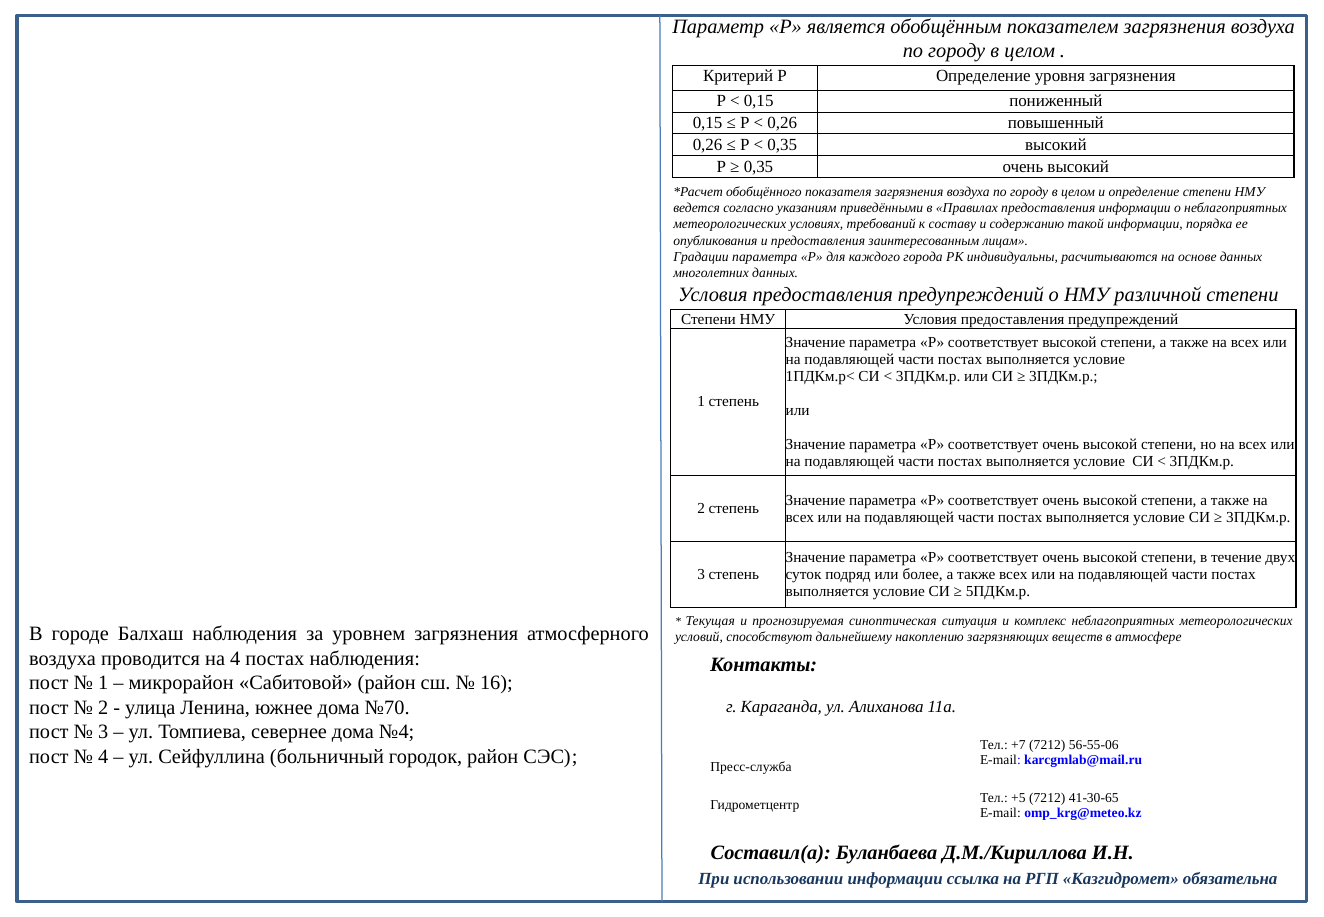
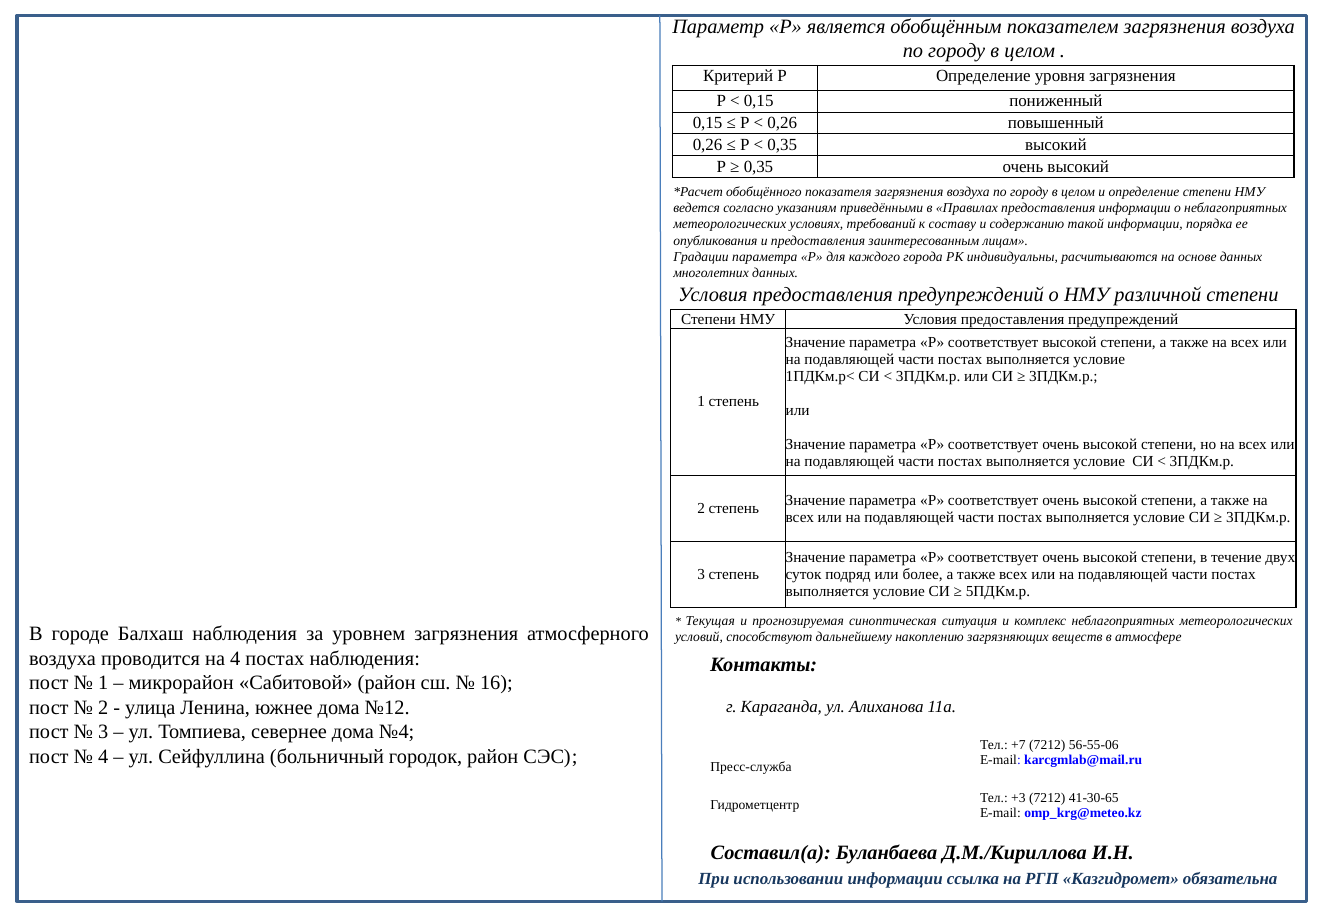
№70: №70 -> №12 (387, 707)
+5: +5 -> +3 (1018, 797)
